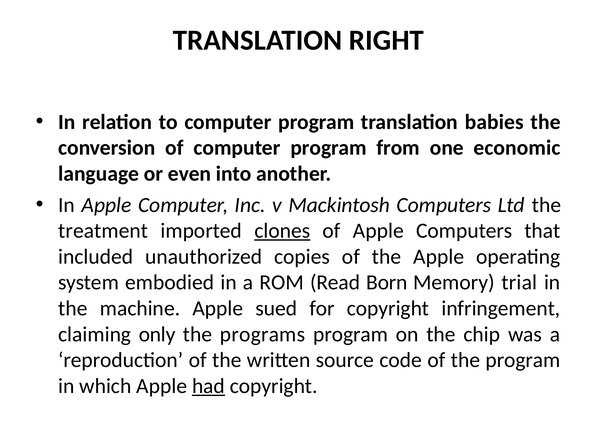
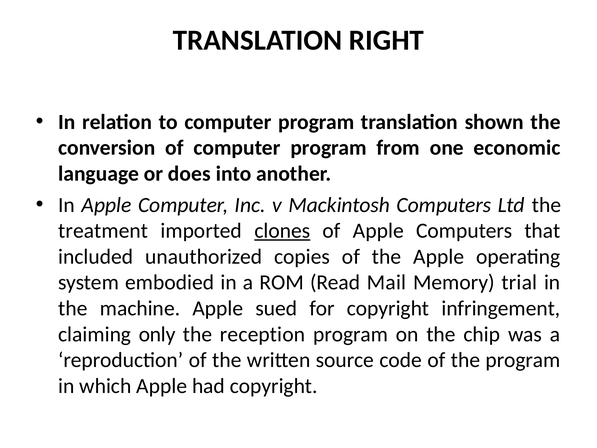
babies: babies -> shown (494, 122)
even: even -> does (189, 174)
Born: Born -> Mail (387, 282)
programs: programs -> reception (263, 334)
had underline: present -> none (208, 386)
